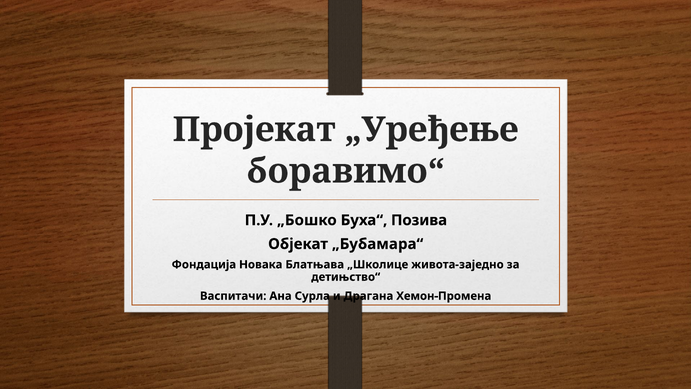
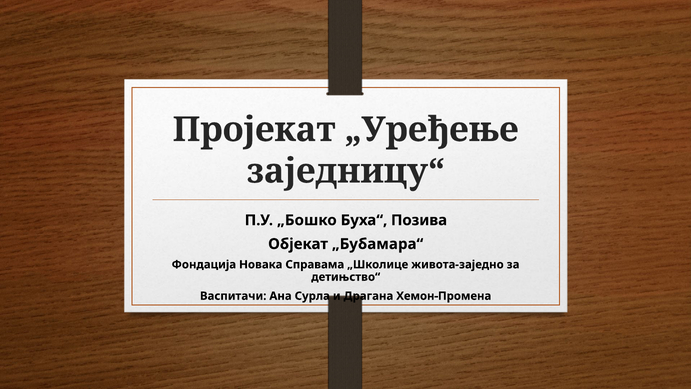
боравимо“: боравимо“ -> заједницу“ (346, 171)
Блатњава: Блатњава -> Справама (315, 264)
